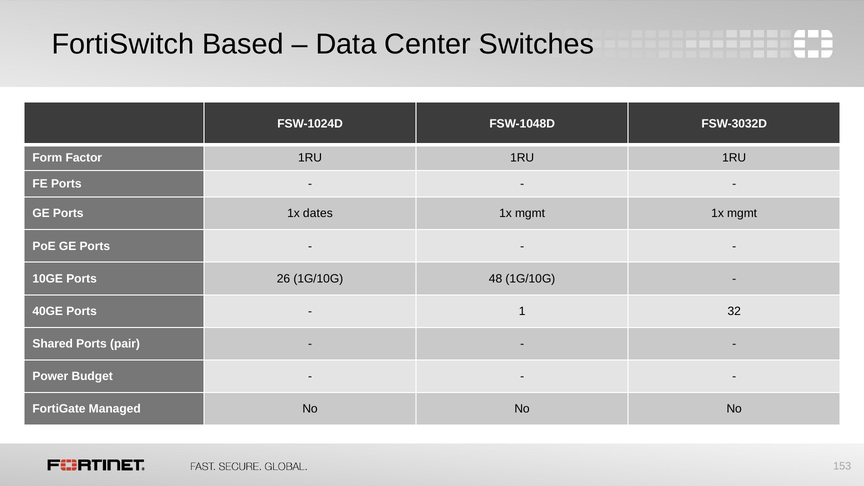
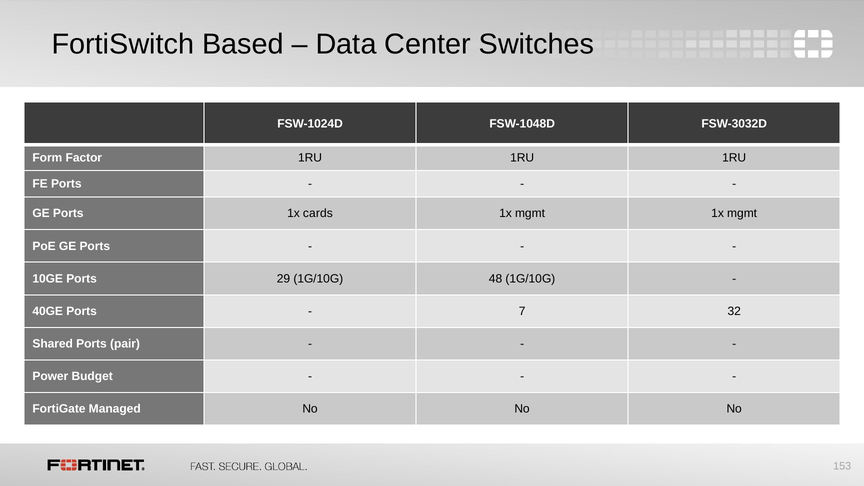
dates: dates -> cards (318, 213)
26: 26 -> 29 (283, 279)
1: 1 -> 7 (522, 311)
